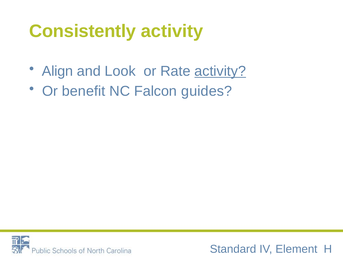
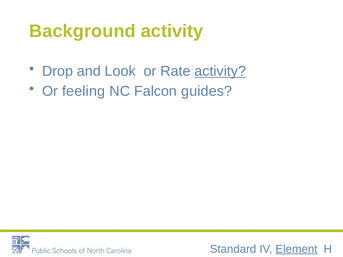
Consistently: Consistently -> Background (82, 31)
Align: Align -> Drop (57, 71)
benefit: benefit -> feeling (84, 91)
Element underline: none -> present (296, 249)
